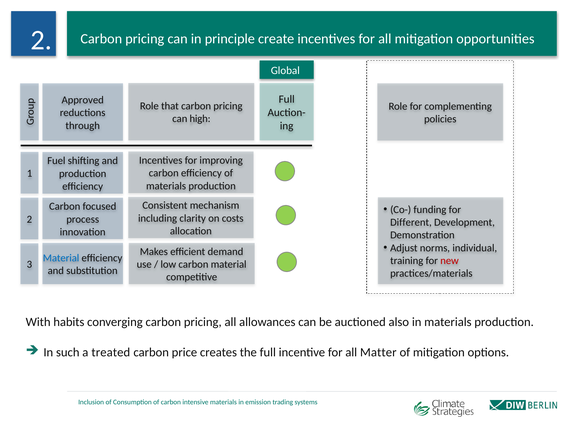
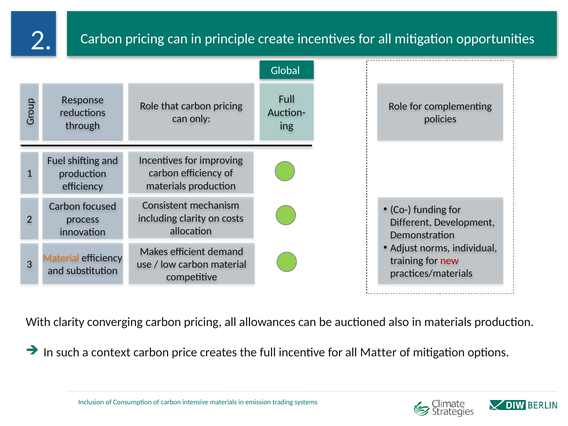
Approved: Approved -> Response (83, 100)
high: high -> only (200, 119)
Material colour: blue -> orange (61, 258)
With habits: habits -> clarity (69, 322)
treated: treated -> context (111, 352)
